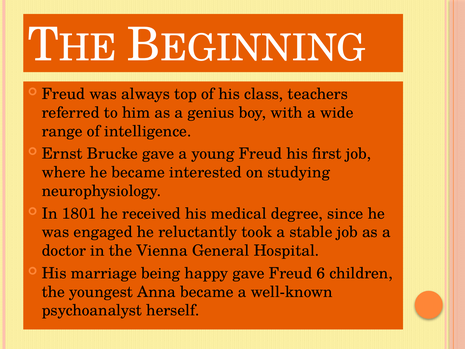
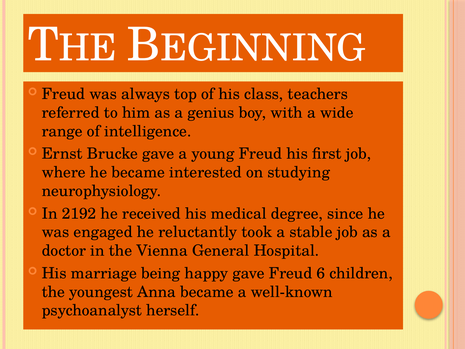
1801: 1801 -> 2192 (79, 213)
